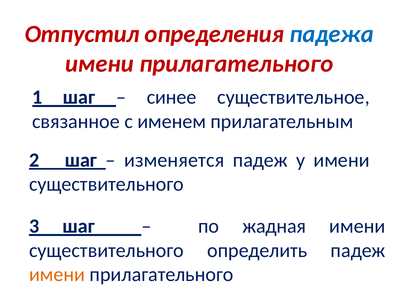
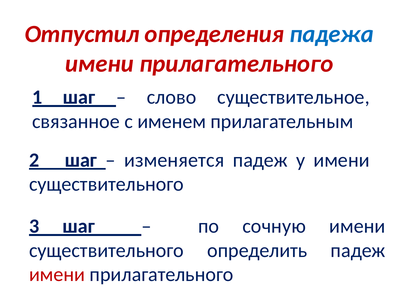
синее: синее -> слово (172, 97)
жадная: жадная -> сочную (274, 226)
имени colour: orange -> red (57, 274)
